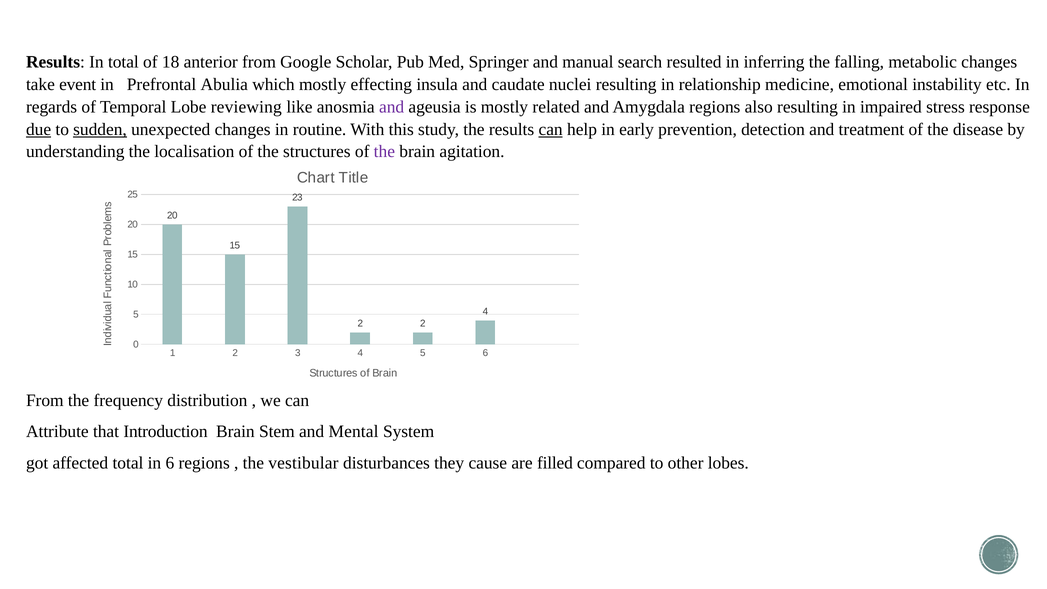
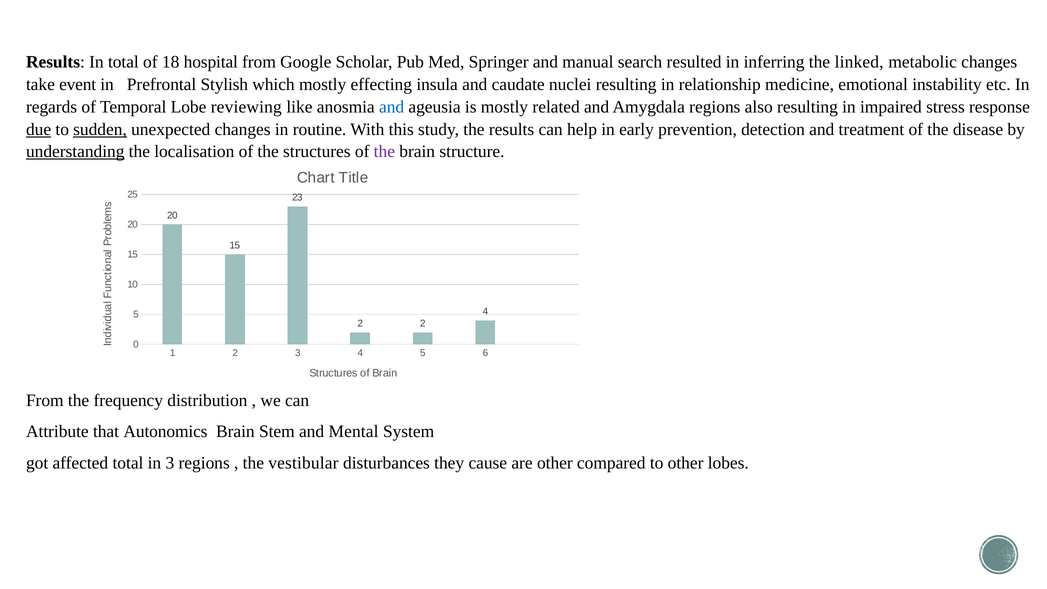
anterior: anterior -> hospital (211, 62)
falling: falling -> linked (859, 62)
Abulia: Abulia -> Stylish (224, 85)
and colour: purple -> blue (392, 107)
can underline: present -> none (551, 129)
understanding underline: none -> present (75, 152)
agitation: agitation -> structure (472, 152)
Introduction: Introduction -> Autonomics (165, 432)
in 6: 6 -> 3 (170, 463)
are filled: filled -> other (555, 463)
